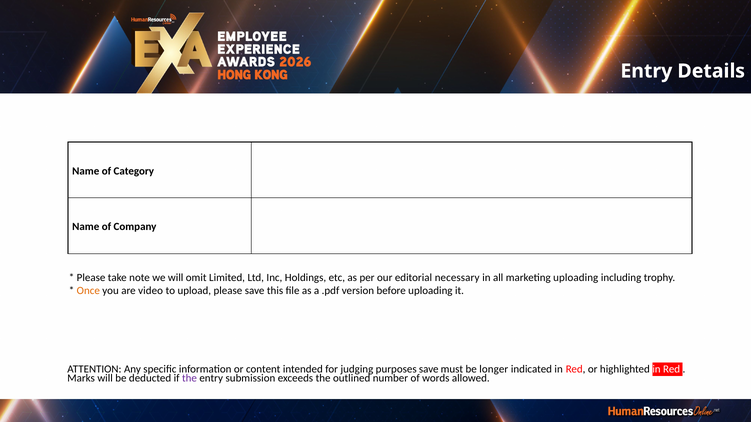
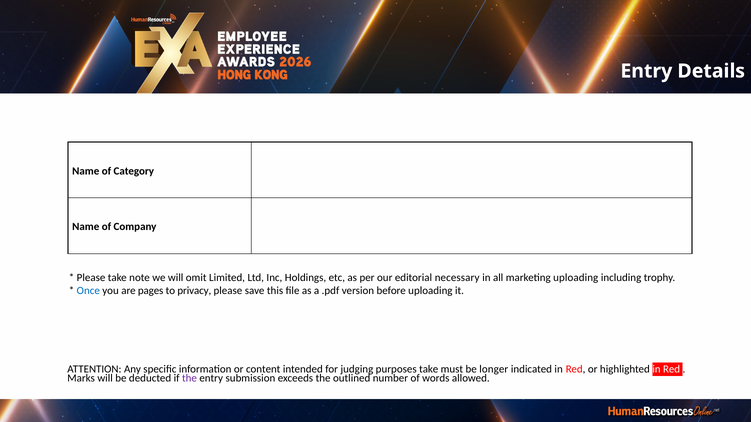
Once colour: orange -> blue (88, 291)
video: video -> pages (151, 291)
upload: upload -> privacy (194, 291)
purposes save: save -> take (429, 370)
